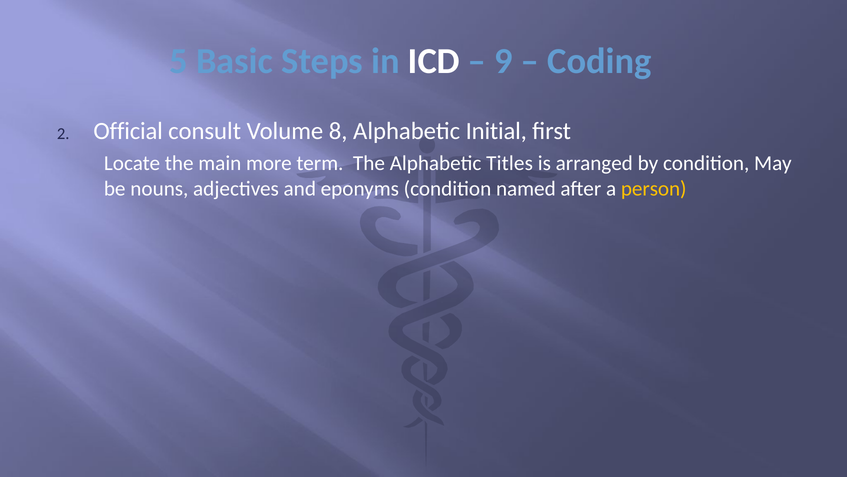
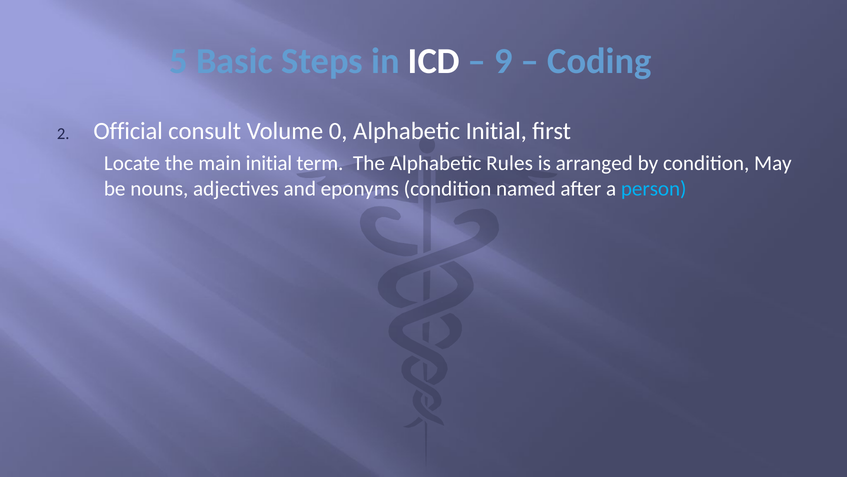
8: 8 -> 0 (338, 131)
main more: more -> initial (269, 163)
Titles: Titles -> Rules (510, 163)
person colour: yellow -> light blue (654, 188)
